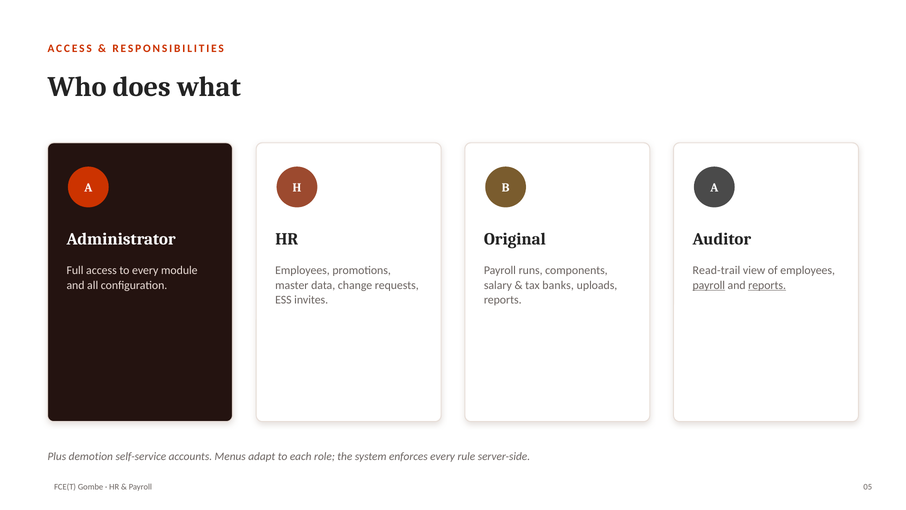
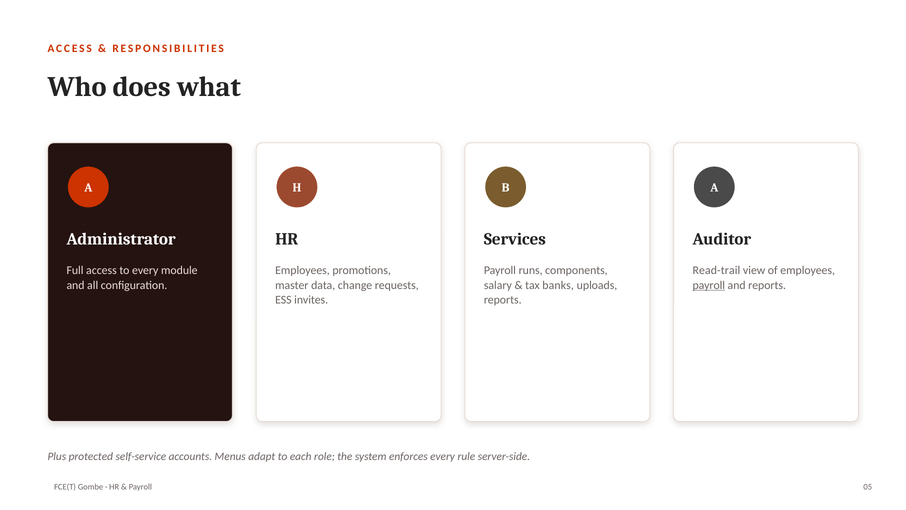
Original: Original -> Services (515, 239)
reports underline: present -> none (767, 285)
demotion: demotion -> protected (91, 456)
